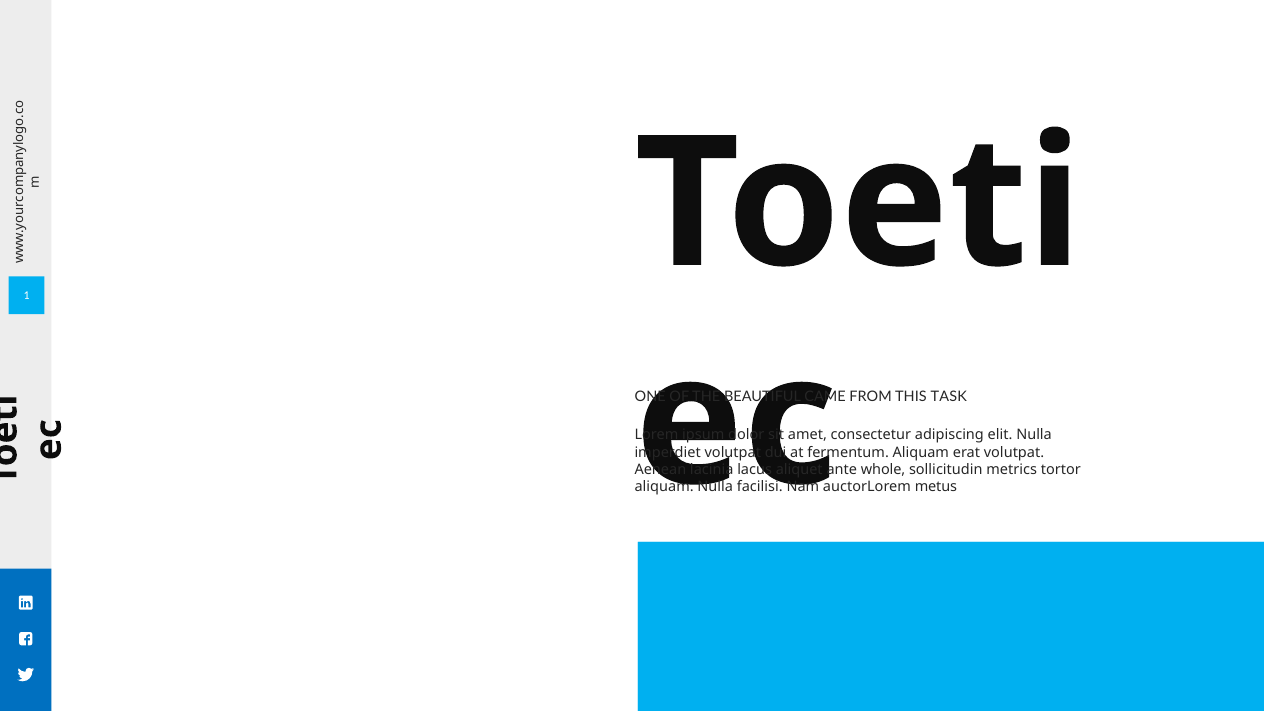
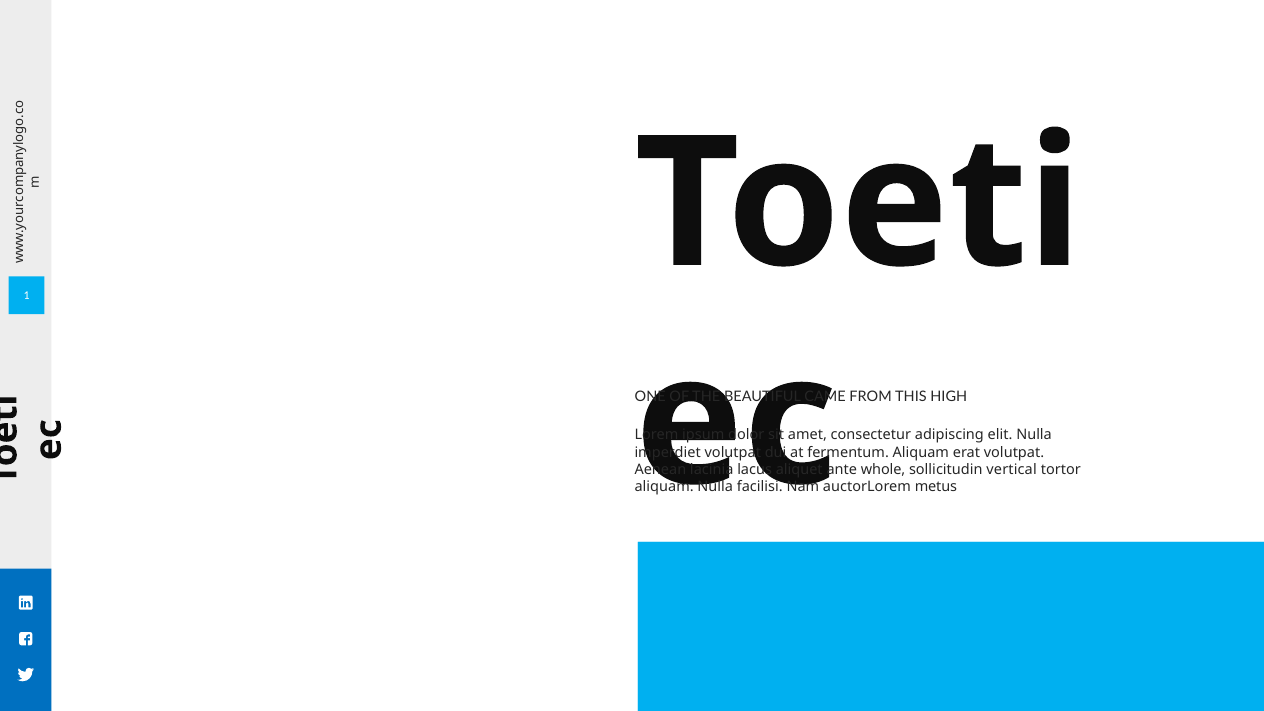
TASK: TASK -> HIGH (949, 397)
metrics: metrics -> vertical (1012, 470)
